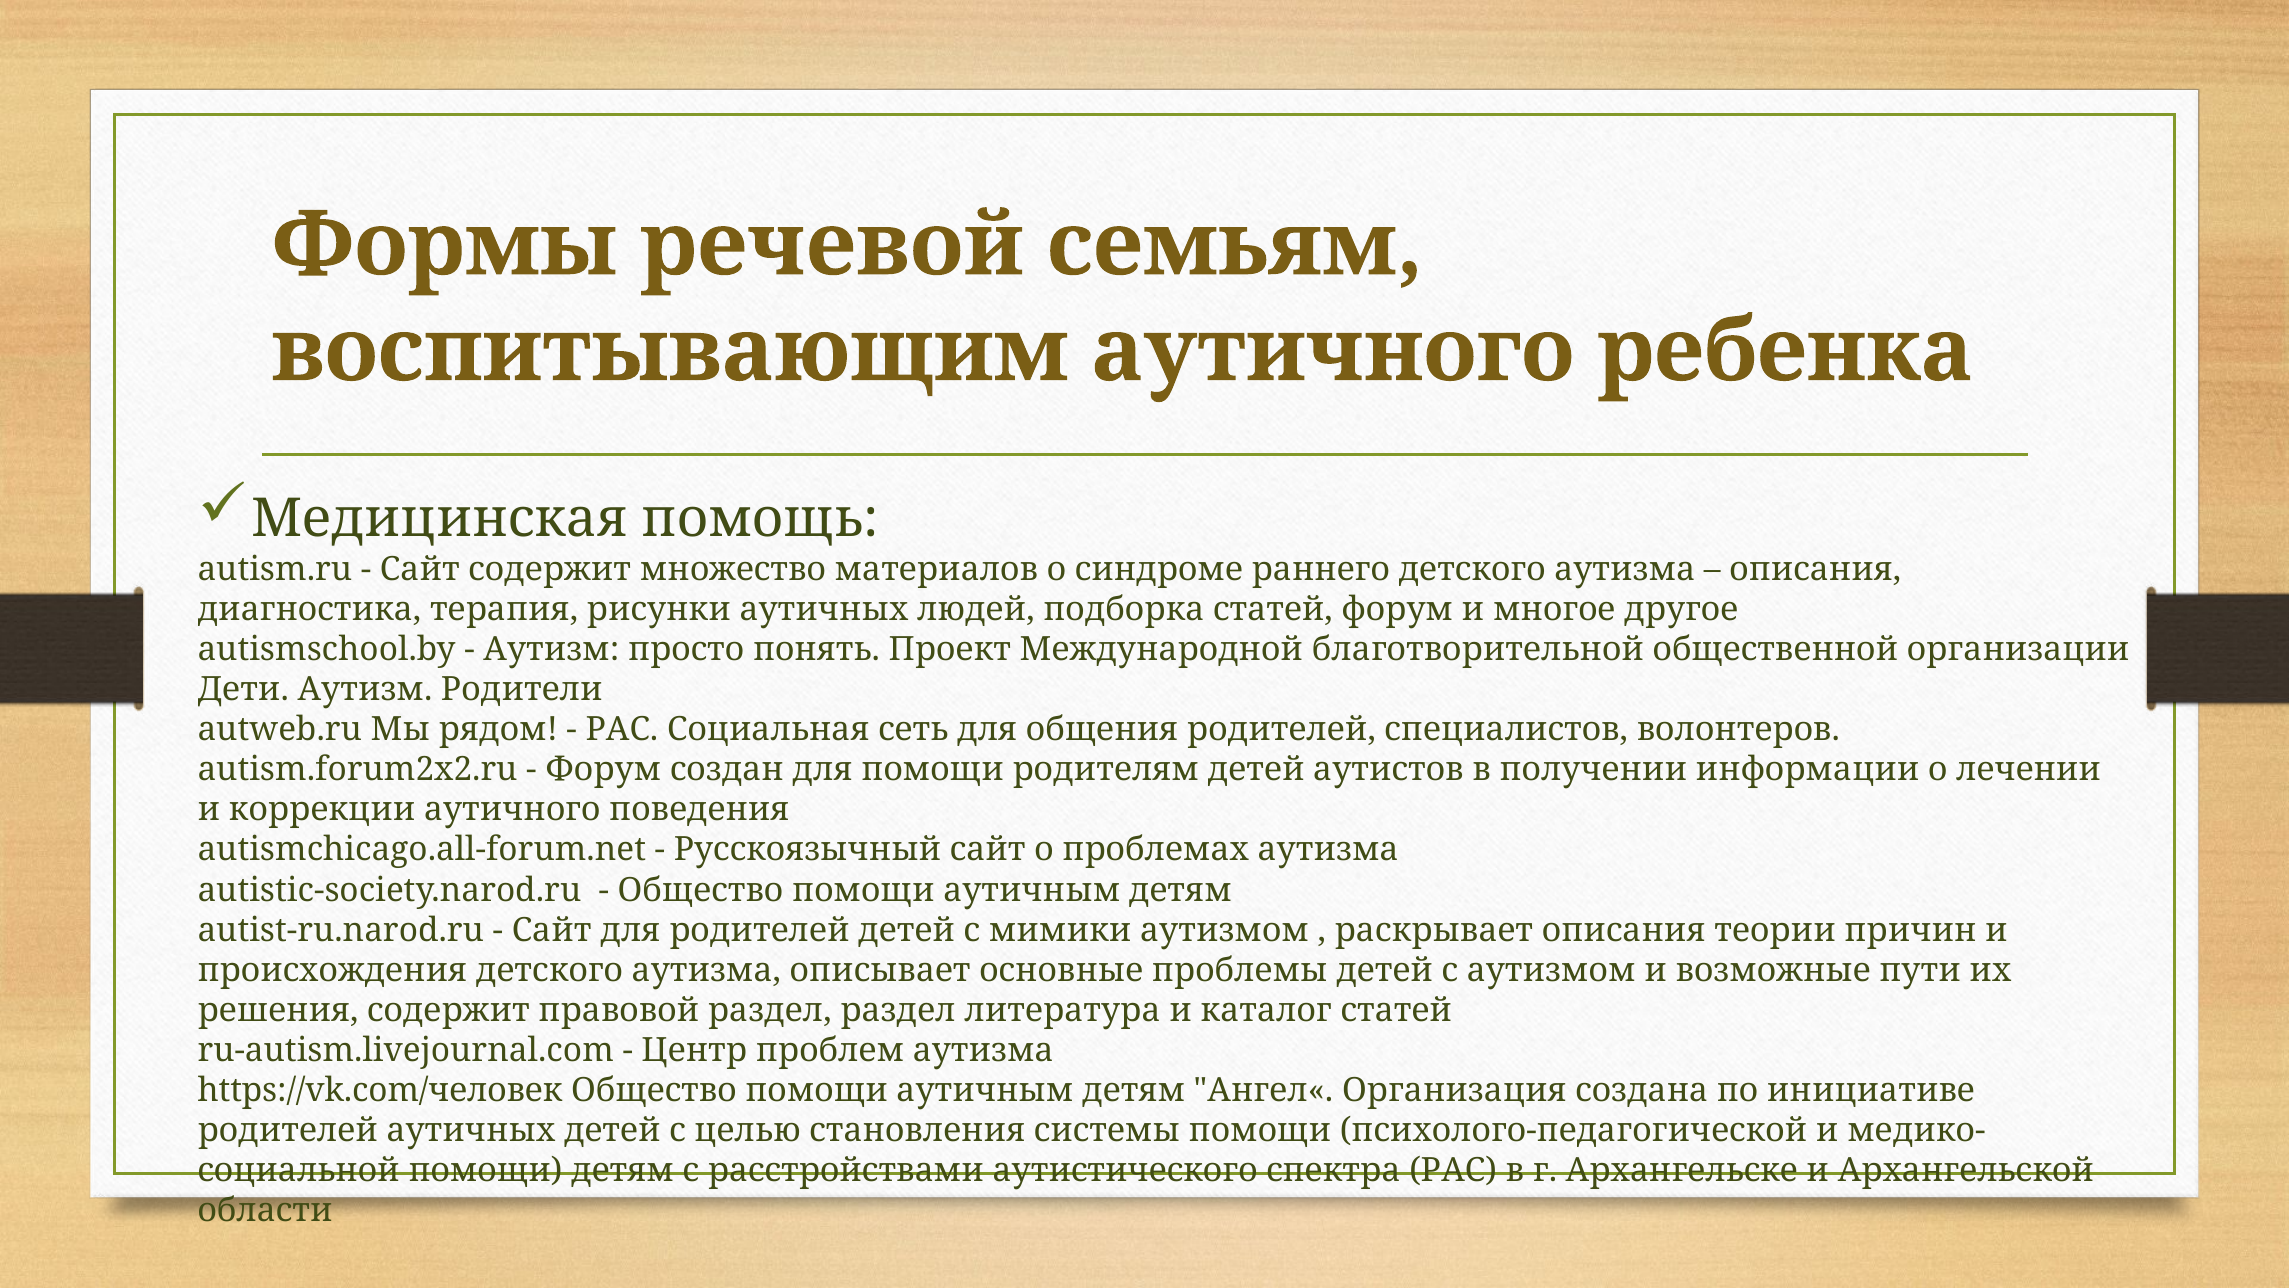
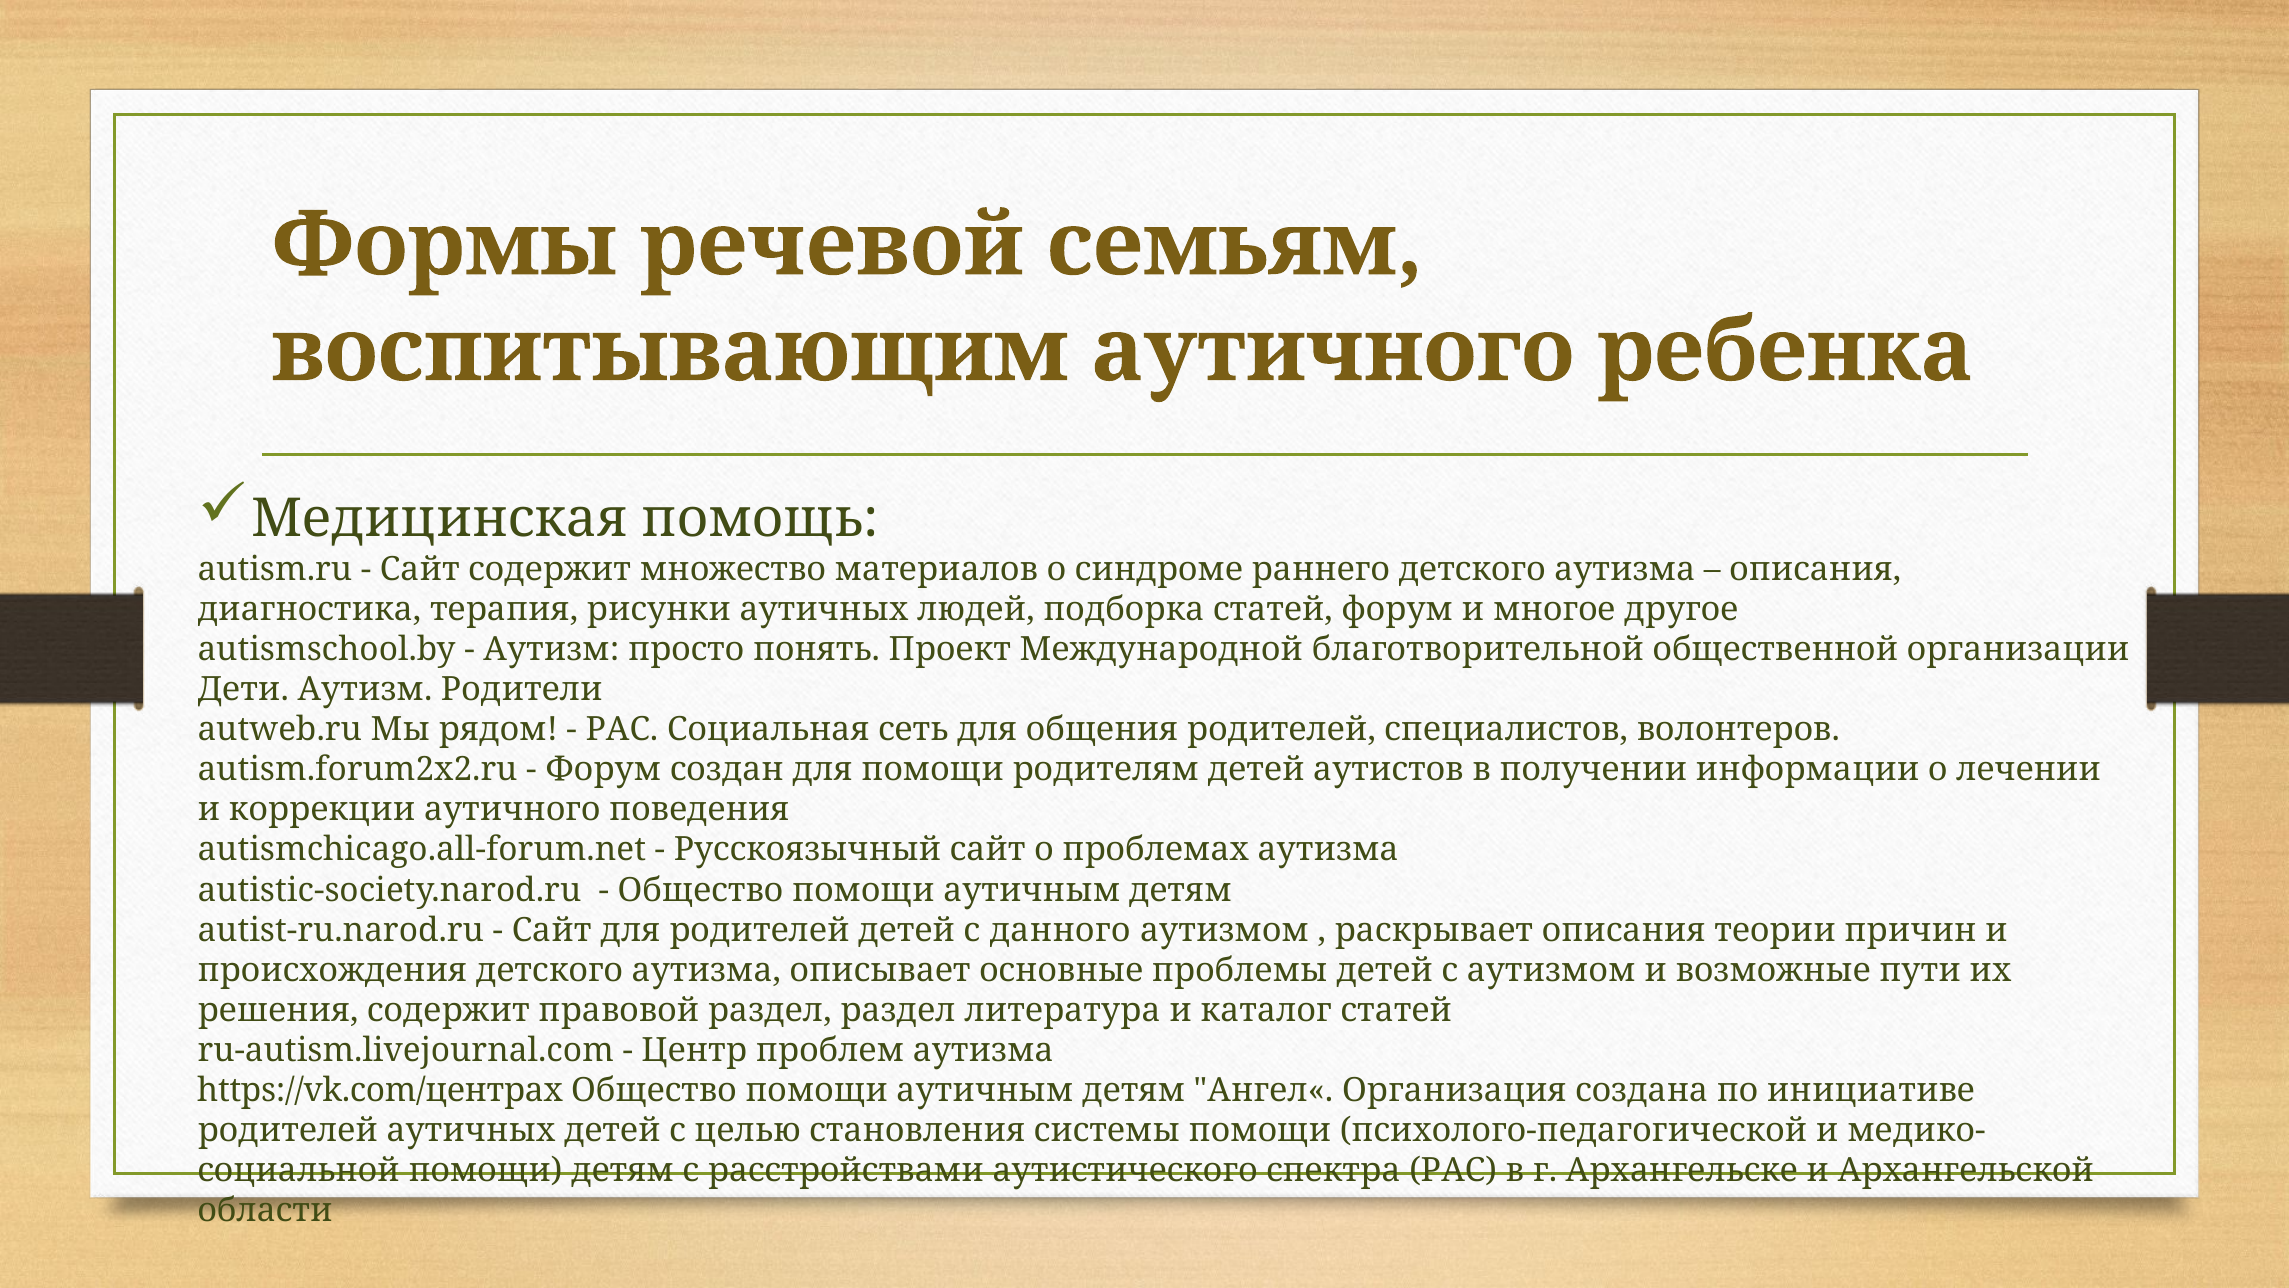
мимики: мимики -> данного (1060, 930)
https://vk.com/человек: https://vk.com/человек -> https://vk.com/центрах (380, 1090)
